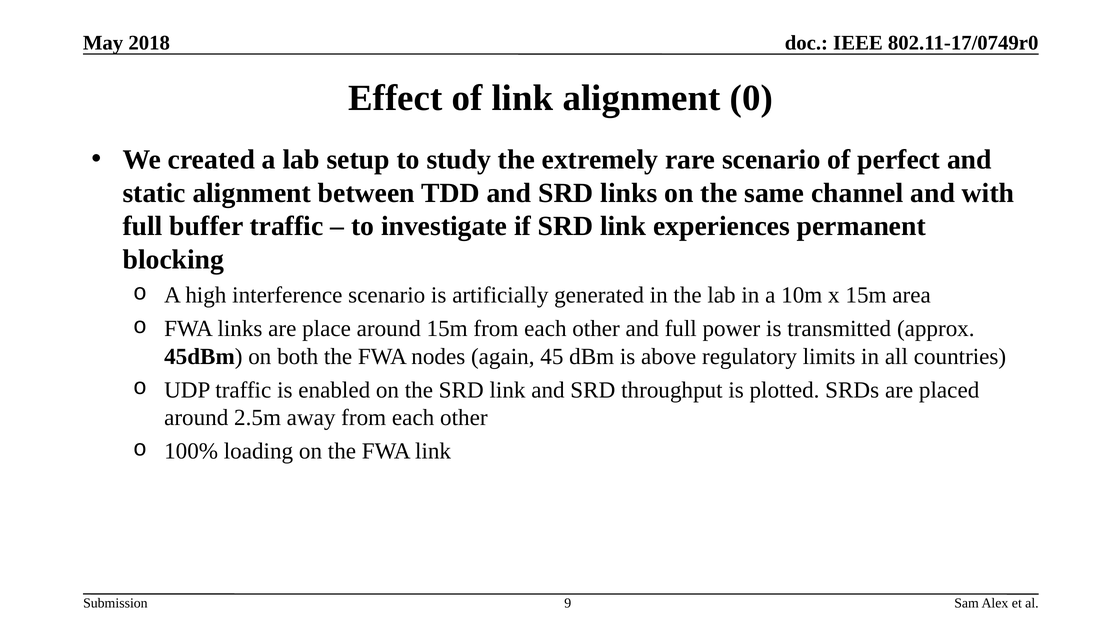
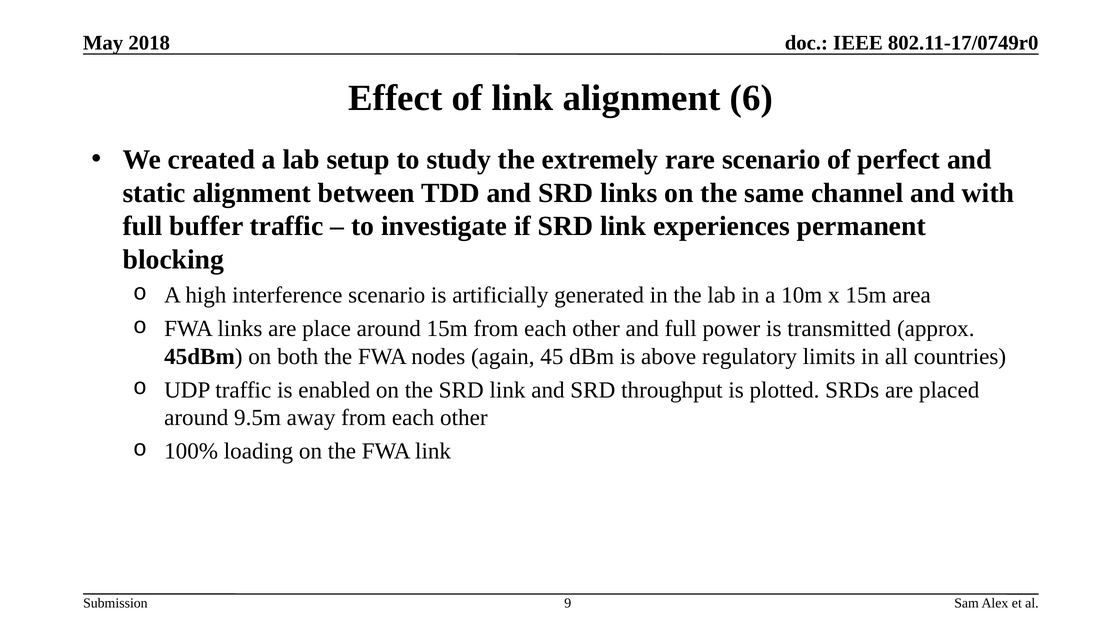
0: 0 -> 6 (751, 98)
2.5m: 2.5m -> 9.5m (258, 418)
